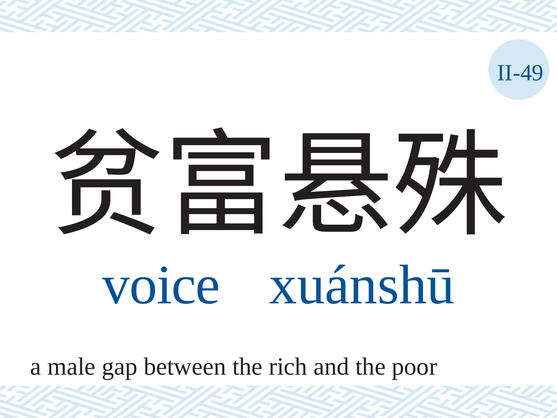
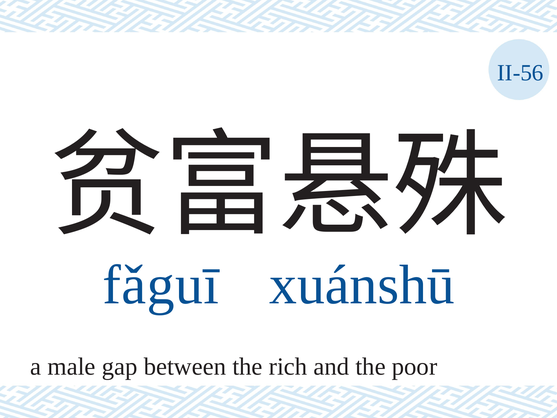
II-49: II-49 -> II-56 (520, 73)
voice: voice -> fǎguī (161, 285)
